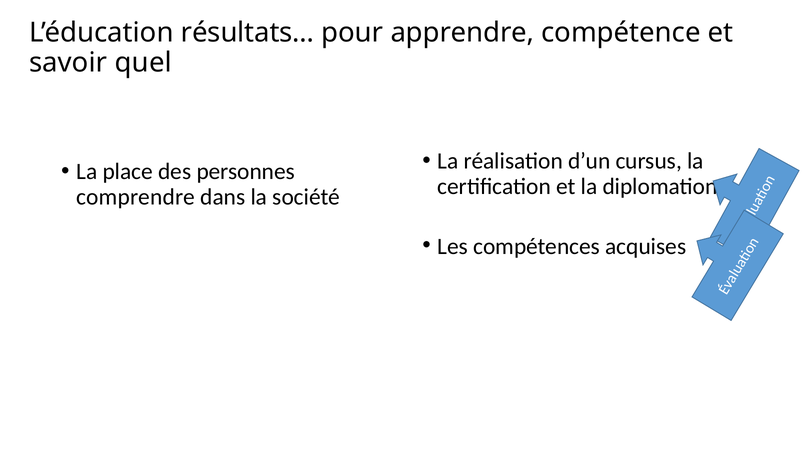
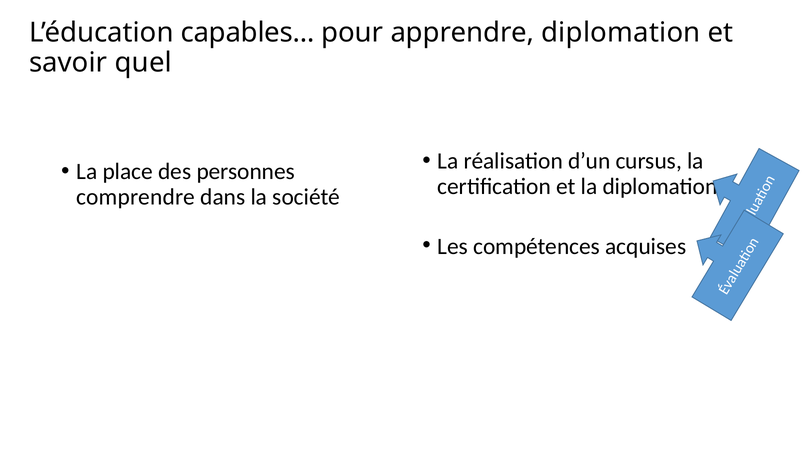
résultats…: résultats… -> capables… (248, 33)
apprendre compétence: compétence -> diplomation (621, 33)
